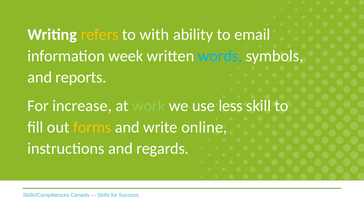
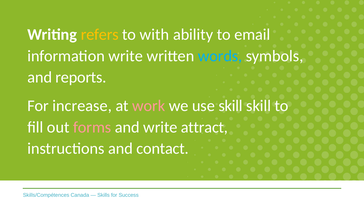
information week: week -> write (126, 56)
work colour: light green -> pink (149, 106)
use less: less -> skill (231, 106)
forms colour: yellow -> pink (92, 127)
online: online -> attract (204, 127)
regards: regards -> contact (163, 148)
